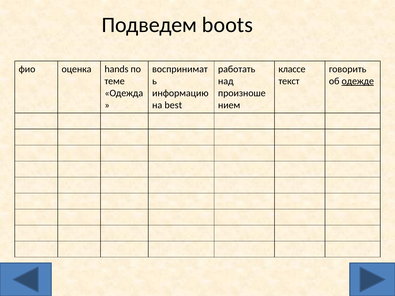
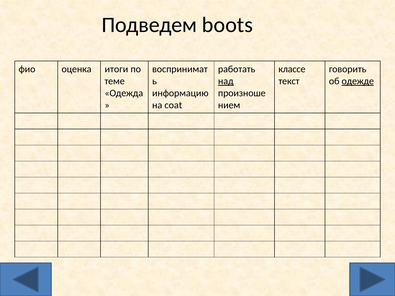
hands: hands -> итоги (116, 69)
над underline: none -> present (226, 81)
best: best -> coat (173, 105)
